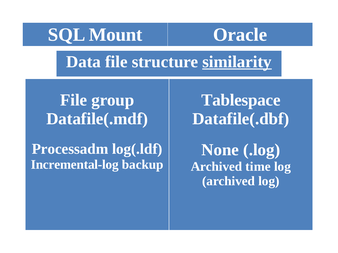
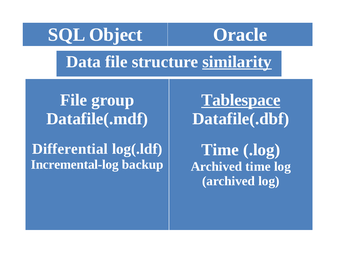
Mount: Mount -> Object (116, 35)
Tablespace underline: none -> present (241, 100)
Processadm: Processadm -> Differential (70, 149)
None: None -> Time (220, 150)
